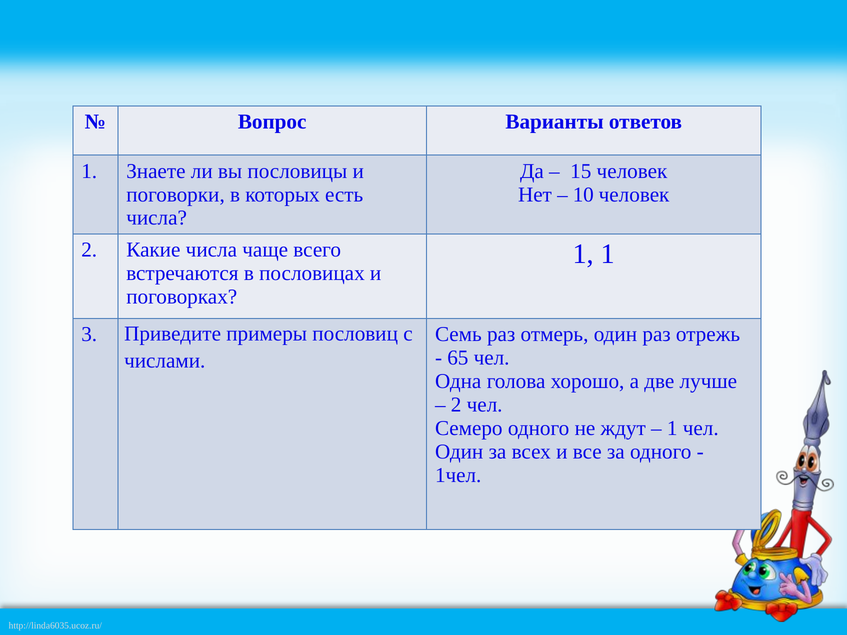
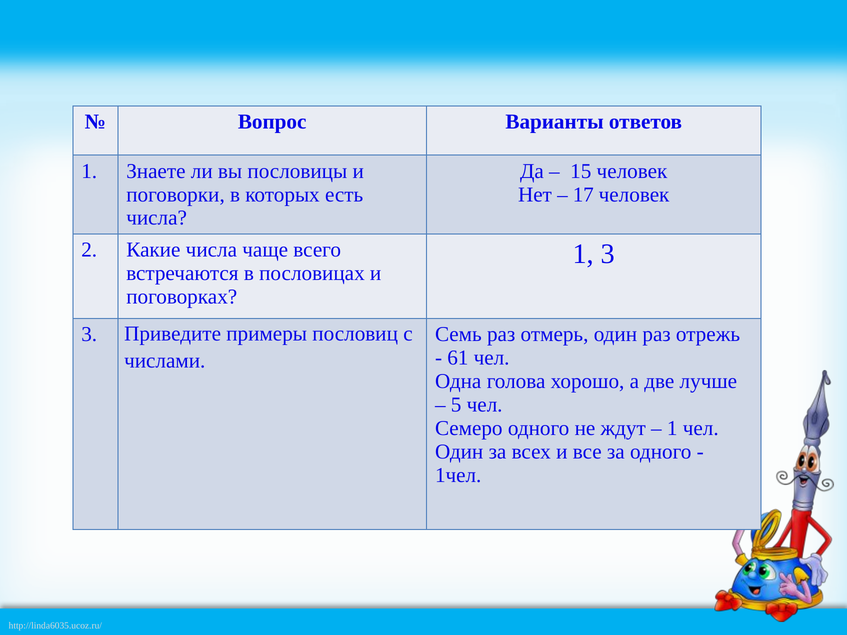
10: 10 -> 17 (583, 195)
1 1: 1 -> 3 (608, 254)
65: 65 -> 61 (458, 358)
2: 2 -> 5 (456, 405)
